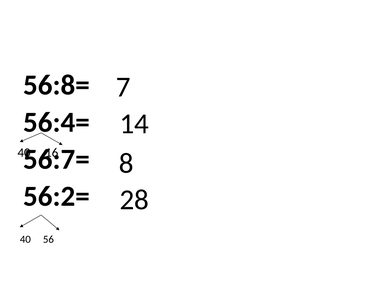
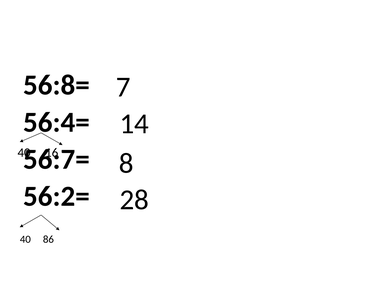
56: 56 -> 86 (48, 240)
